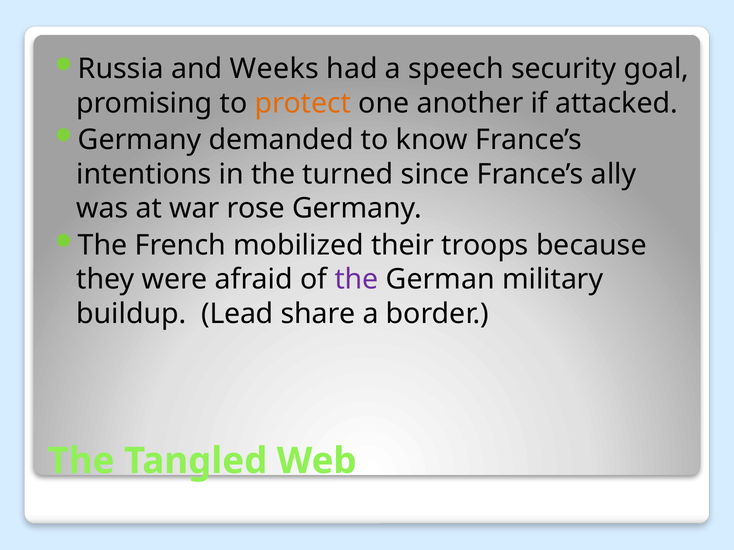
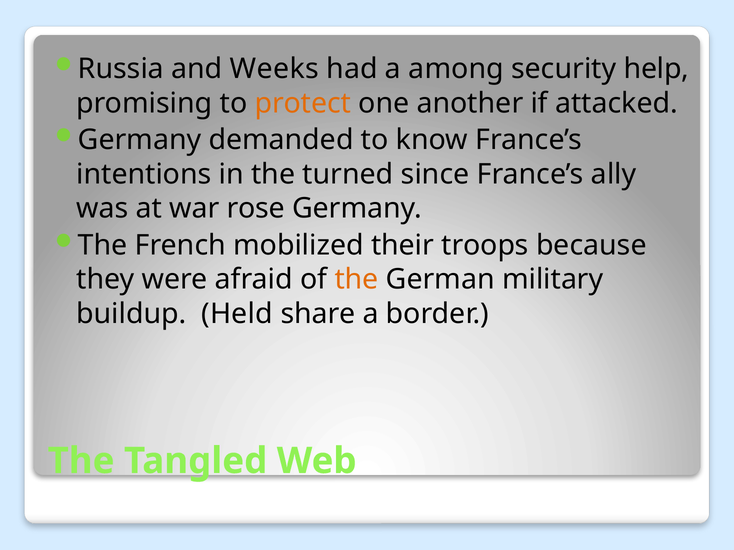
speech: speech -> among (456, 69)
goal: goal -> help (656, 69)
the colour: purple -> orange (357, 280)
Lead: Lead -> Held (237, 314)
